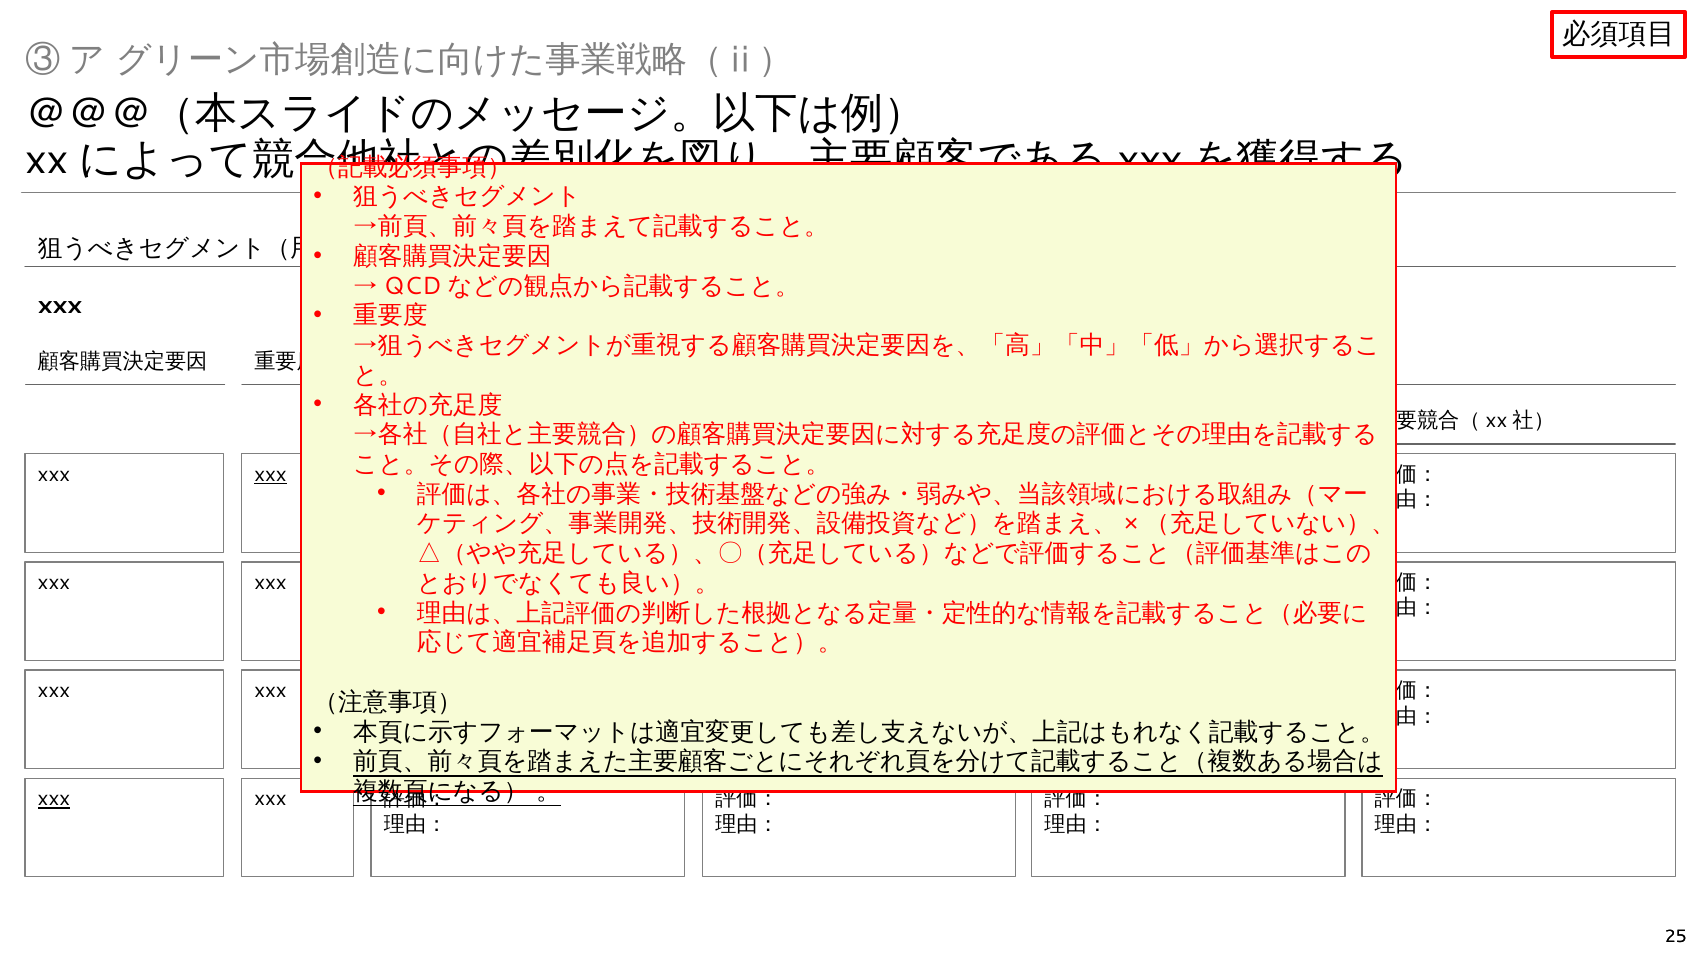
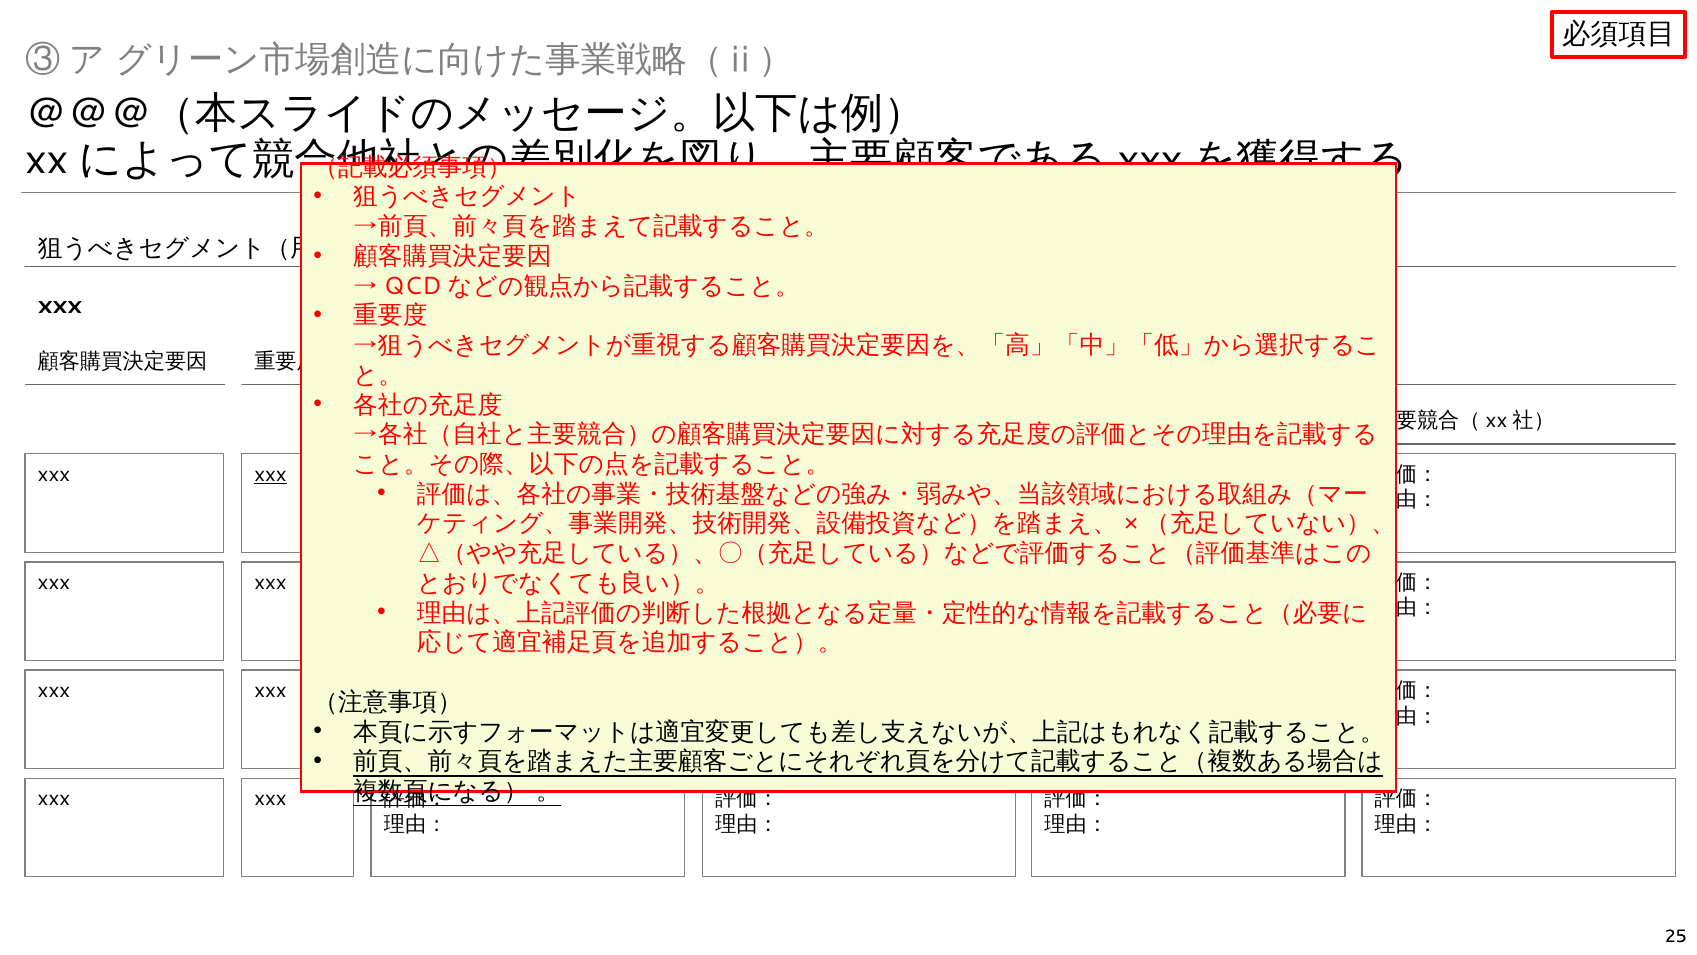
xxx underline: present -> none (54, 798)
